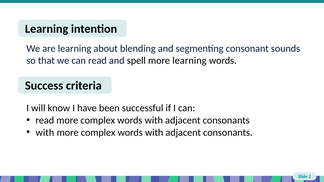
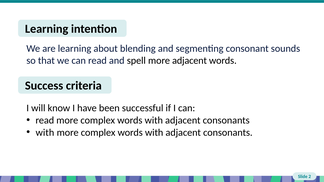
more learning: learning -> adjacent (190, 61)
